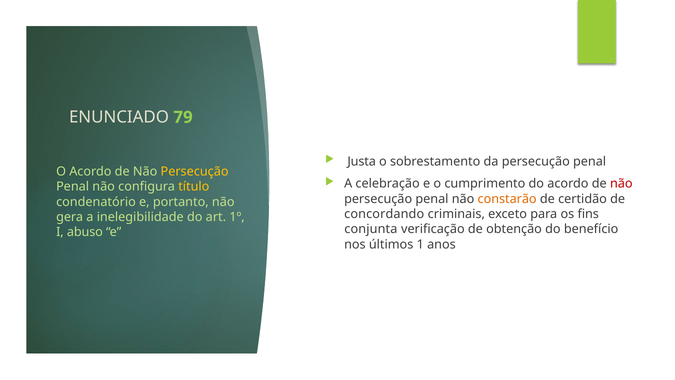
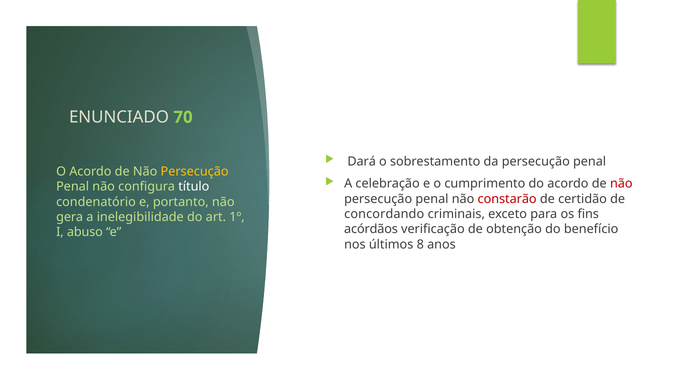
79: 79 -> 70 (183, 117)
Justa: Justa -> Dará (362, 161)
título colour: yellow -> white (194, 187)
constarão colour: orange -> red (507, 199)
conjunta: conjunta -> acórdãos (371, 229)
1: 1 -> 8 (420, 244)
